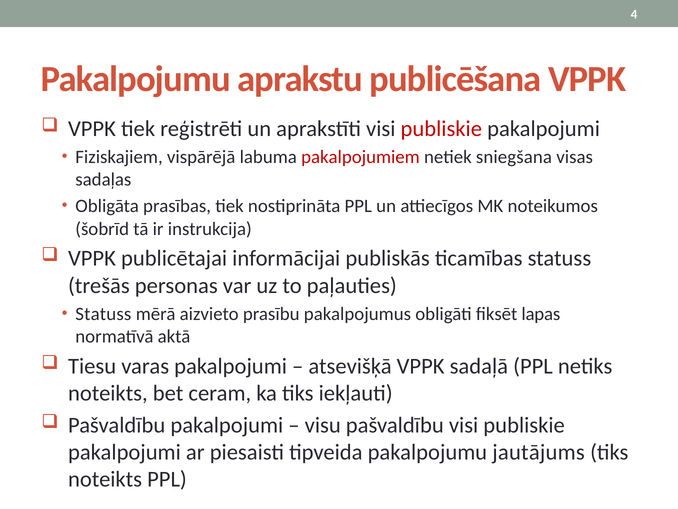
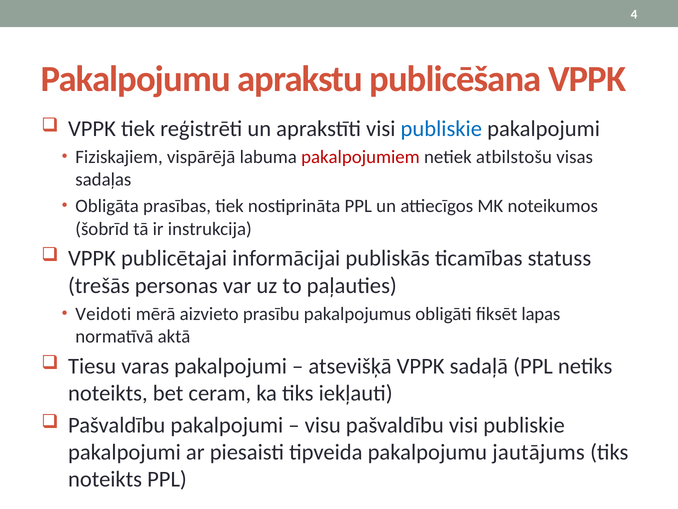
publiskie colour: red -> blue (441, 129)
sniegšana: sniegšana -> atbilstošu (514, 157)
Statuss: Statuss -> Veidoti (103, 314)
